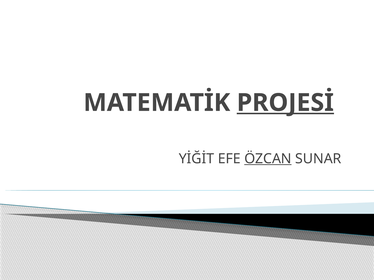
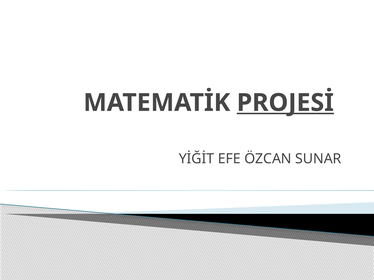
ÖZCAN underline: present -> none (268, 159)
